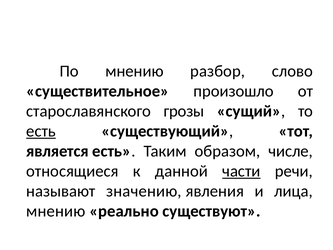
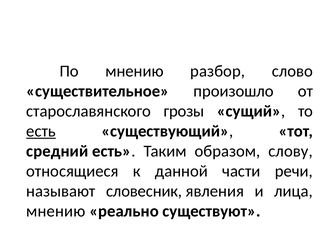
является: является -> средний (57, 151)
числе: числе -> слову (291, 151)
части underline: present -> none (241, 171)
значению: значению -> словесник (144, 191)
